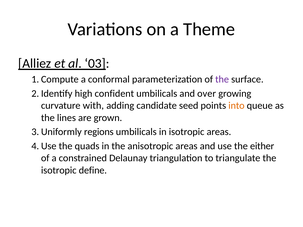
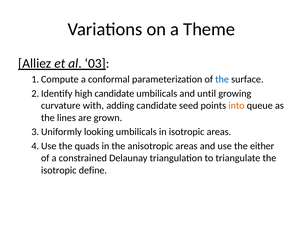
the colour: purple -> blue (222, 80)
high confident: confident -> candidate (114, 94)
over: over -> until (207, 94)
regions: regions -> looking (99, 132)
